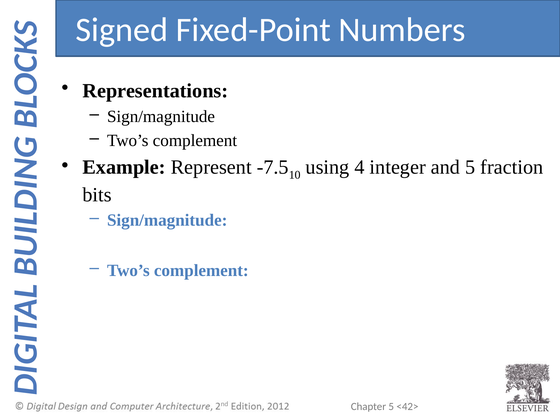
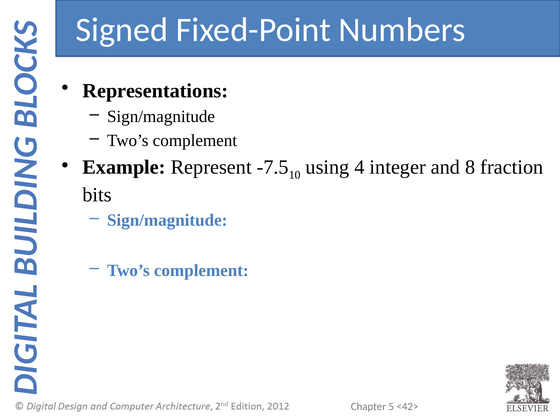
and 5: 5 -> 8 (470, 167)
